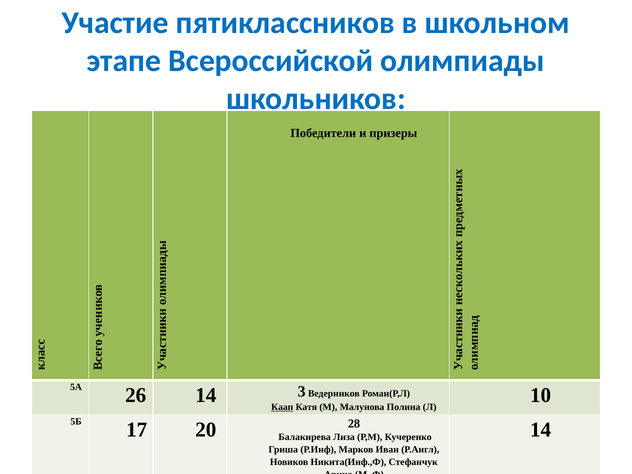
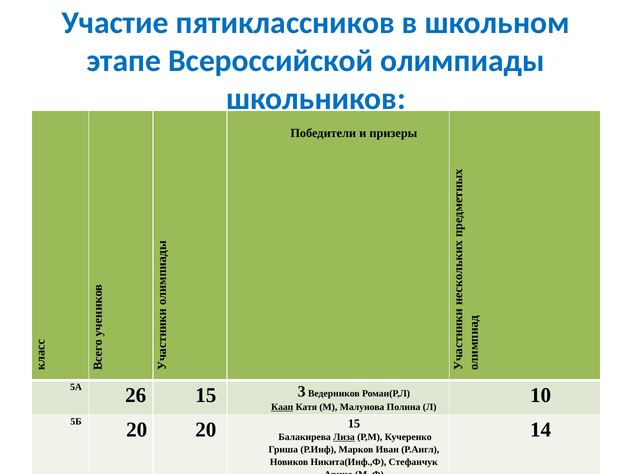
26 14: 14 -> 15 (206, 395)
5Б 17: 17 -> 20 (137, 430)
20 28: 28 -> 15 (354, 424)
Лиза underline: none -> present (344, 437)
